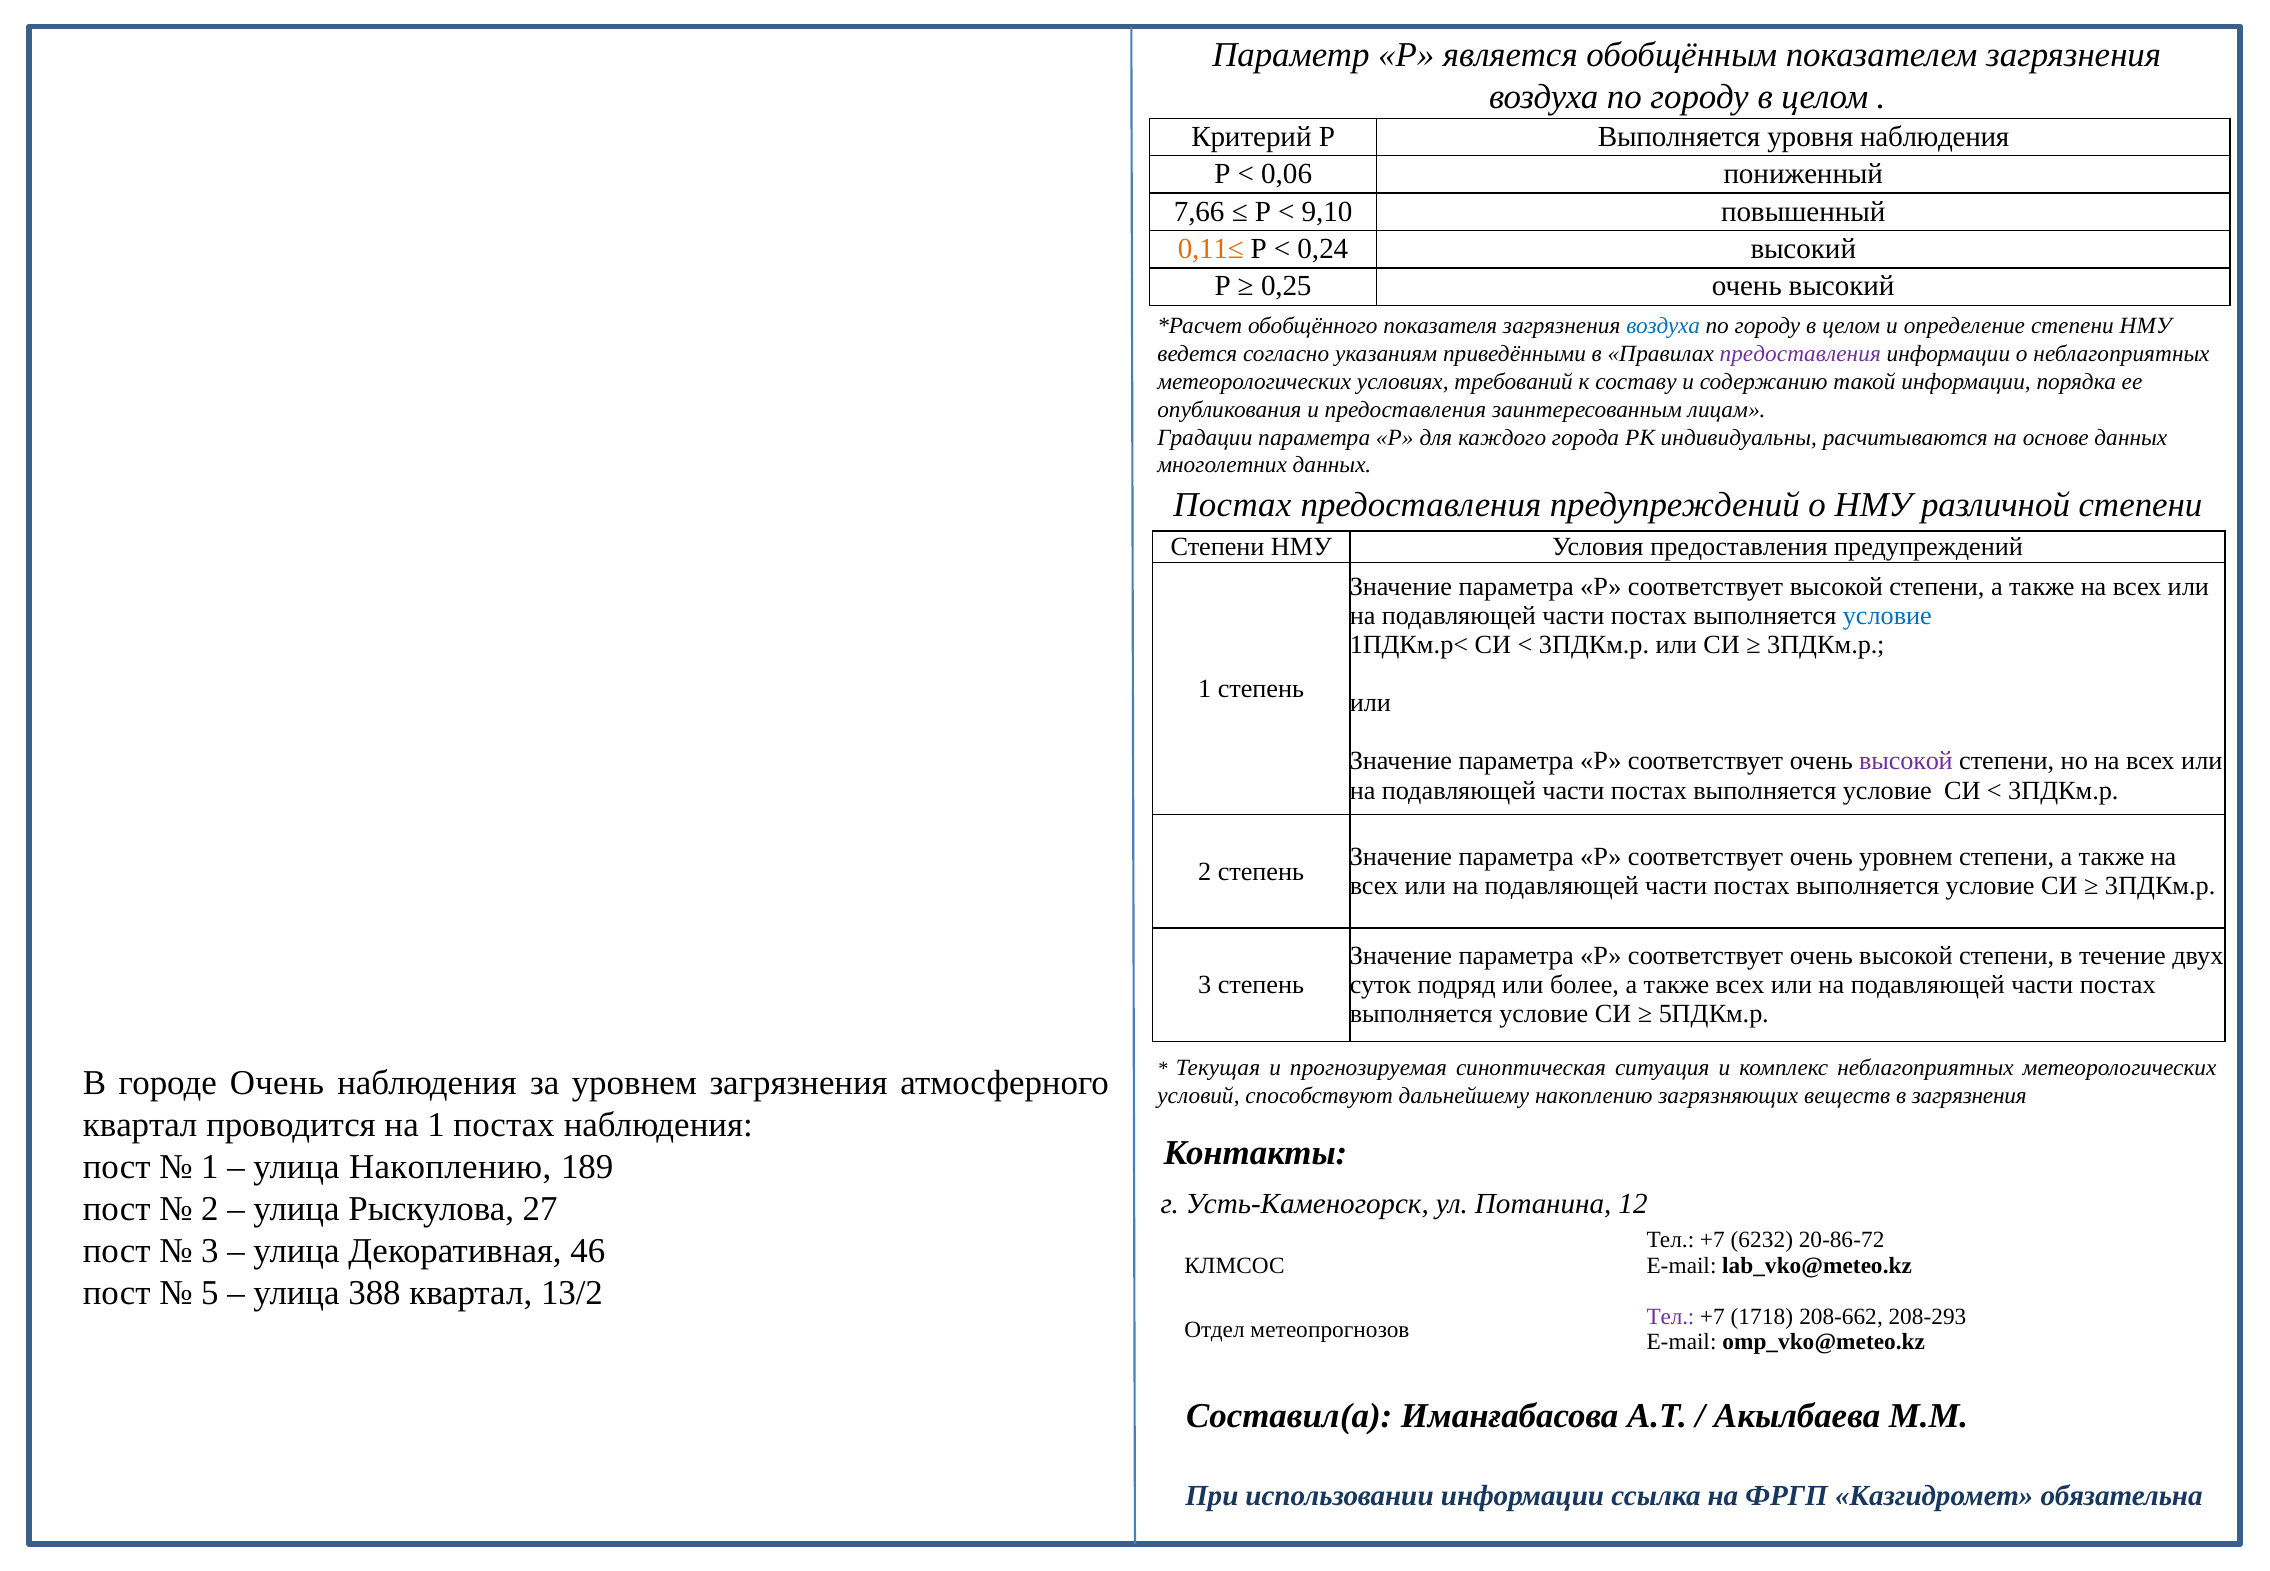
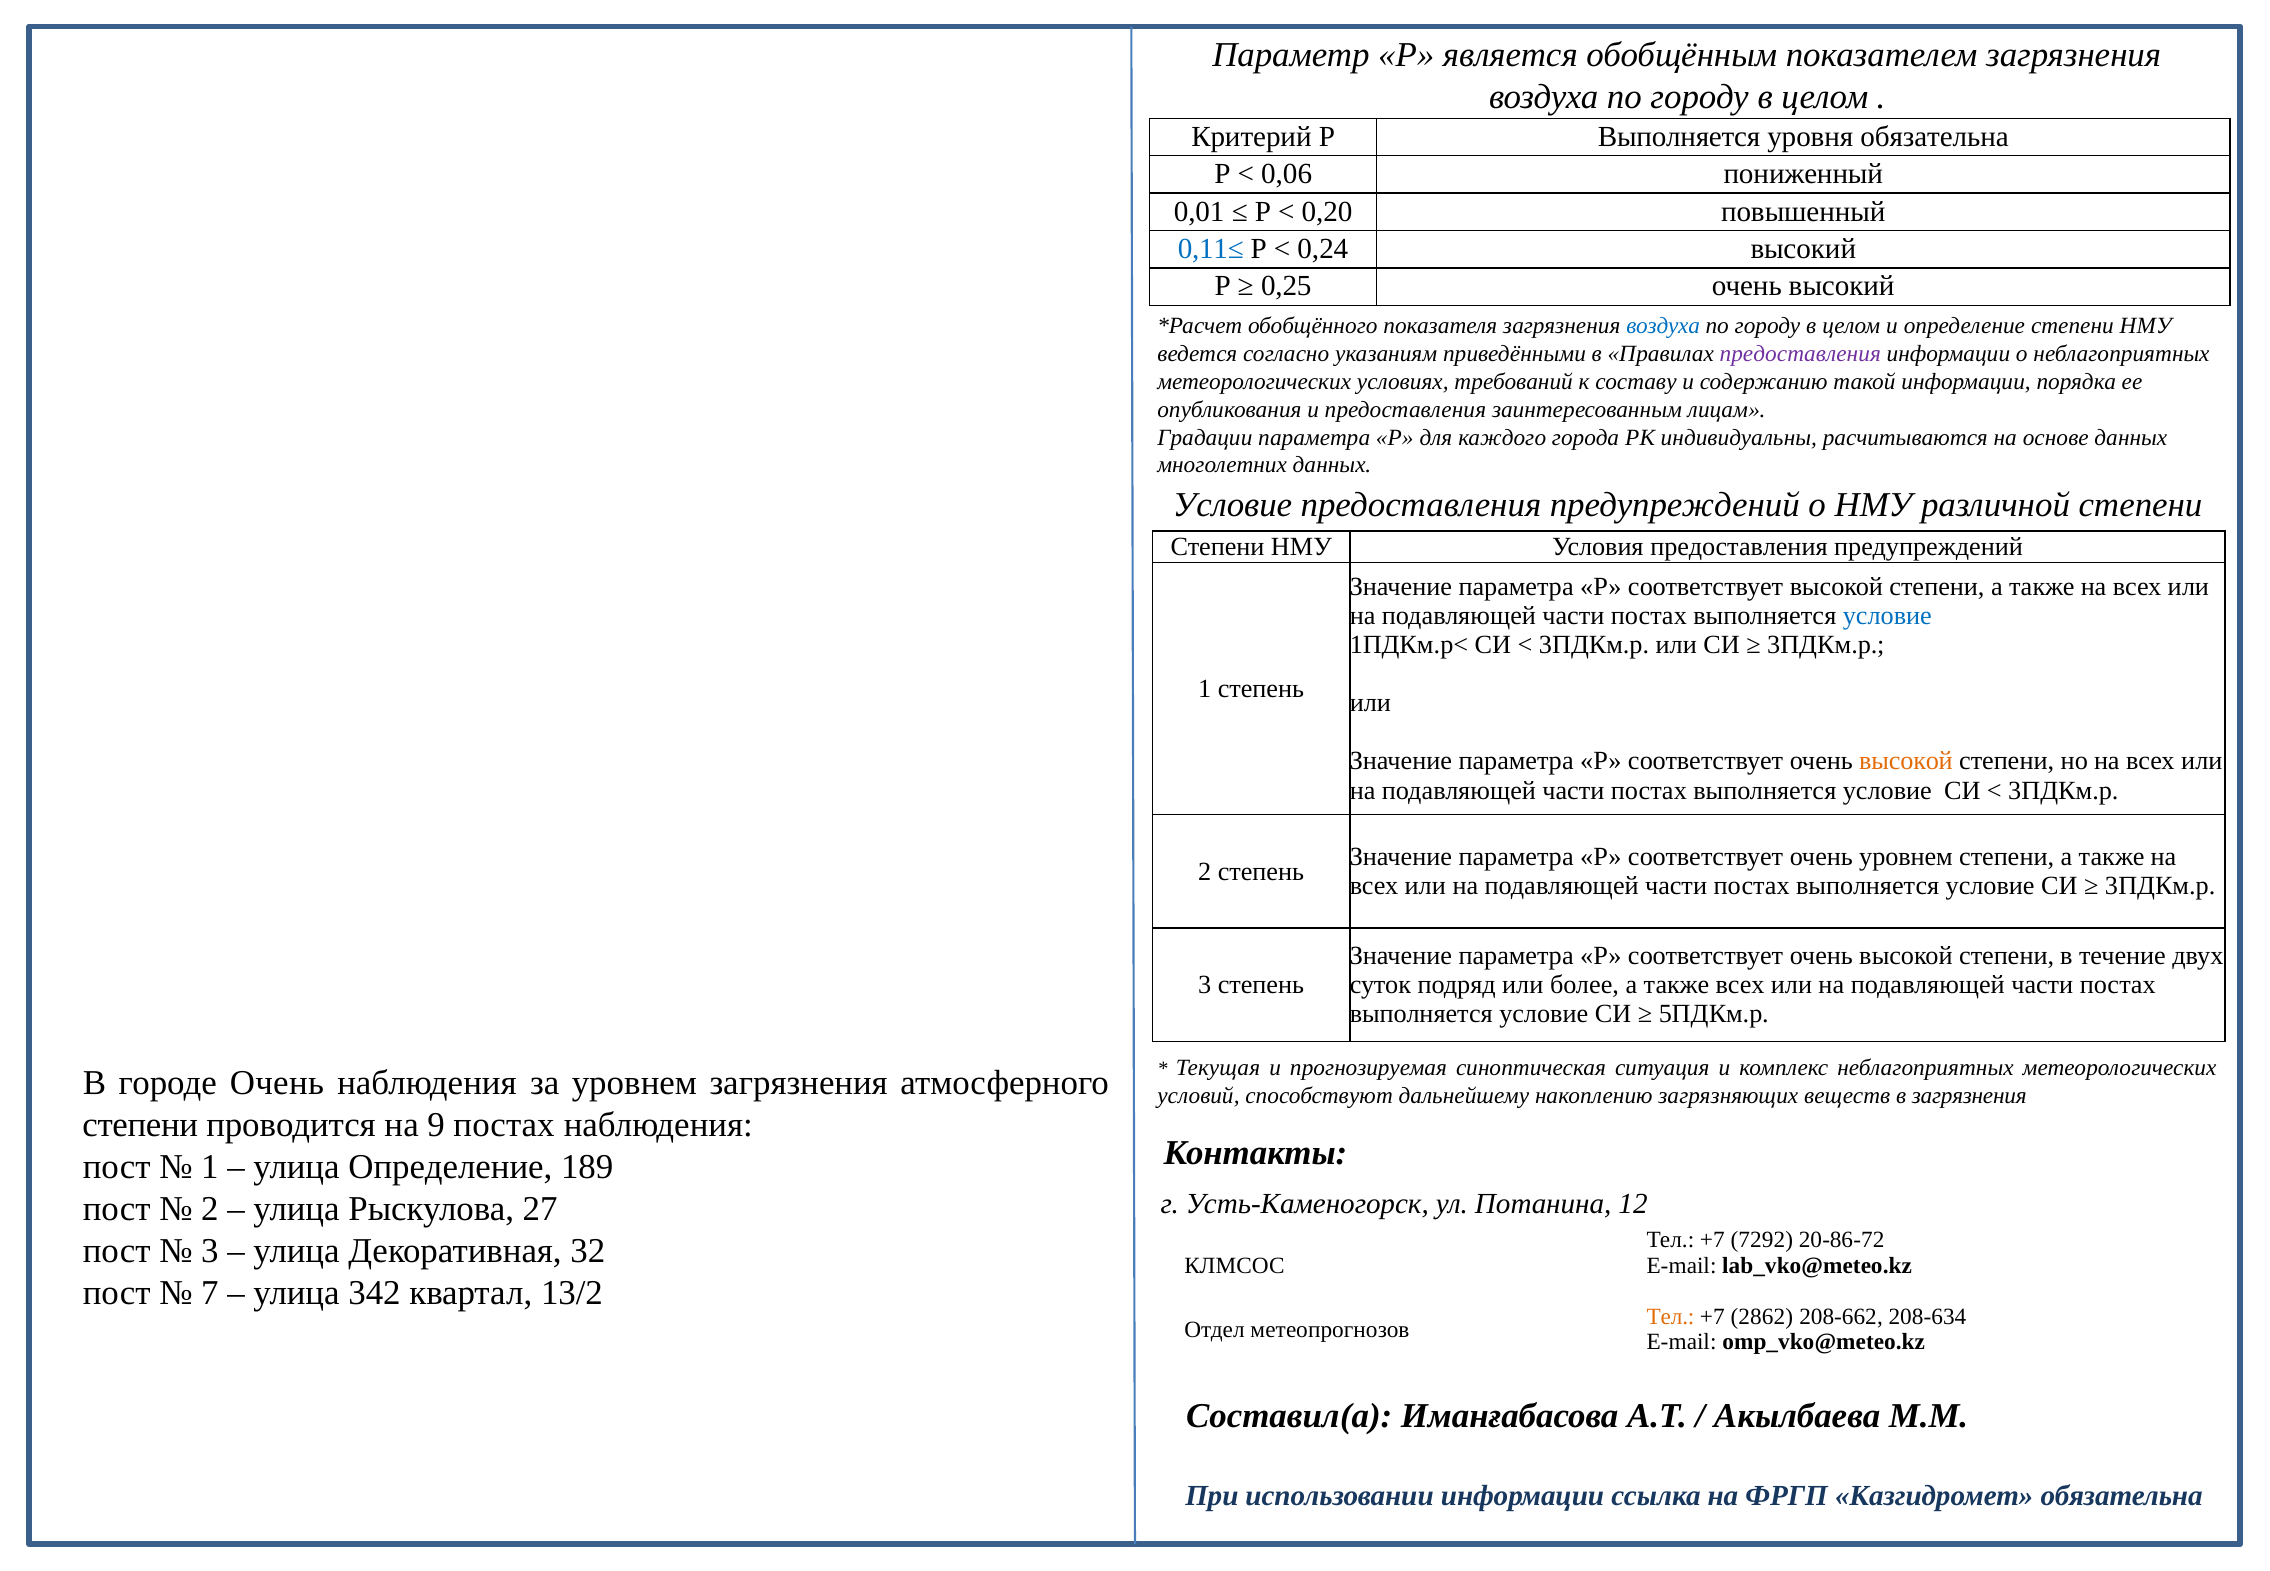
уровня наблюдения: наблюдения -> обязательна (1935, 137)
7,66: 7,66 -> 0,01 (1199, 212)
9,10: 9,10 -> 0,20 (1327, 212)
0,11≤ colour: orange -> blue (1211, 249)
Постах: Постах -> Условие (1233, 505)
высокой colour: purple -> orange (1906, 762)
квартал: квартал -> степени (140, 1126)
на 1: 1 -> 9 (436, 1126)
улица Накоплению: Накоплению -> Определение (450, 1168)
6232: 6232 -> 7292 (1762, 1240)
46: 46 -> 32 (588, 1251)
5: 5 -> 7 (210, 1293)
388: 388 -> 342 (374, 1293)
Тел colour: purple -> orange (1671, 1317)
1718: 1718 -> 2862 (1762, 1317)
208-293: 208-293 -> 208-634 (1927, 1317)
